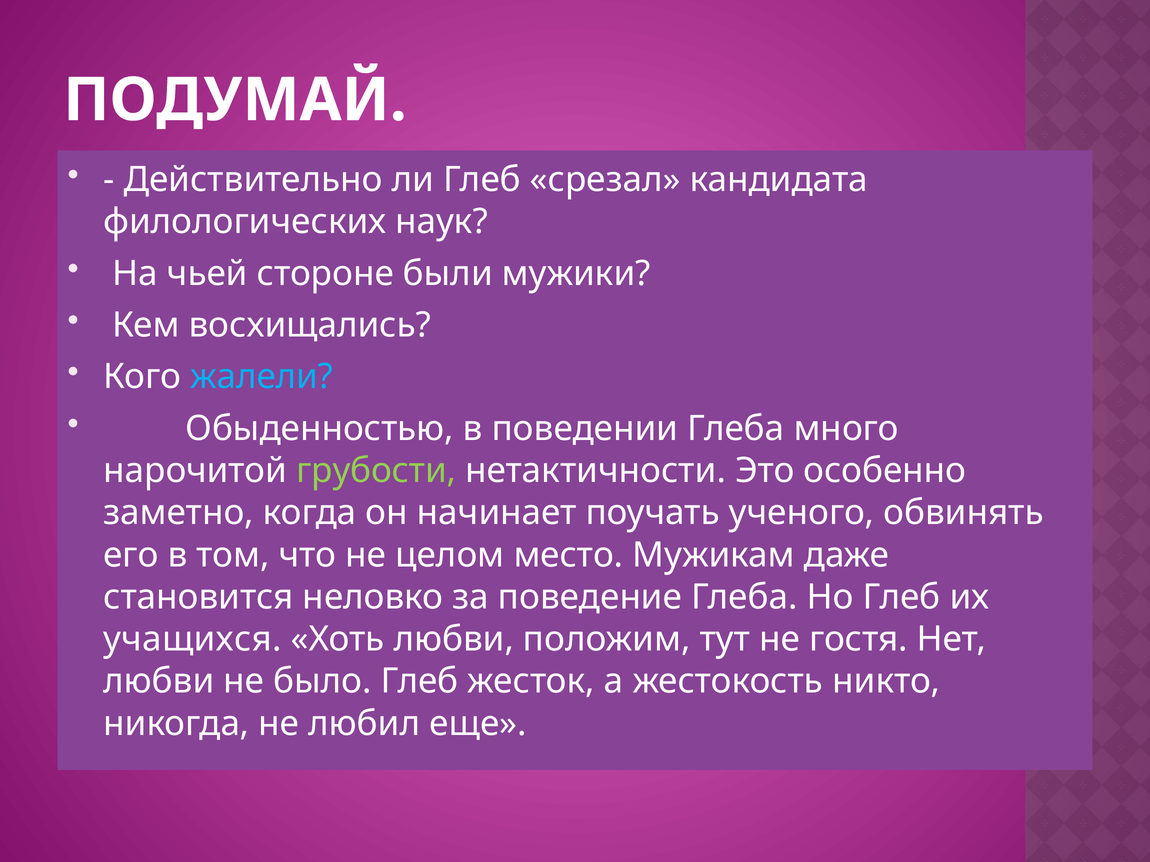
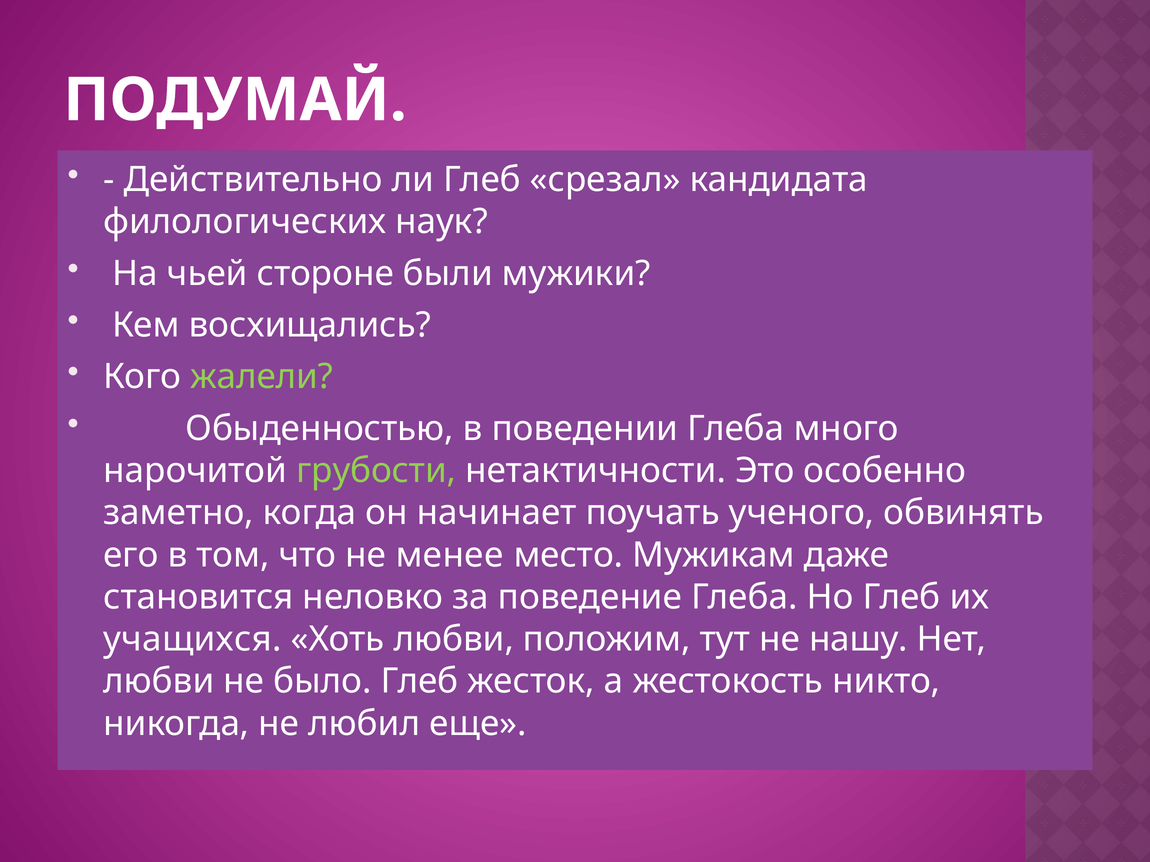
жалели colour: light blue -> light green (262, 377)
целом: целом -> менее (450, 555)
гостя: гостя -> нашу (858, 640)
